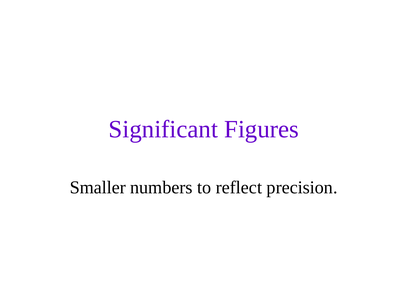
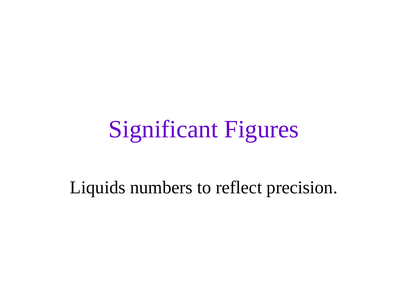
Smaller: Smaller -> Liquids (98, 188)
